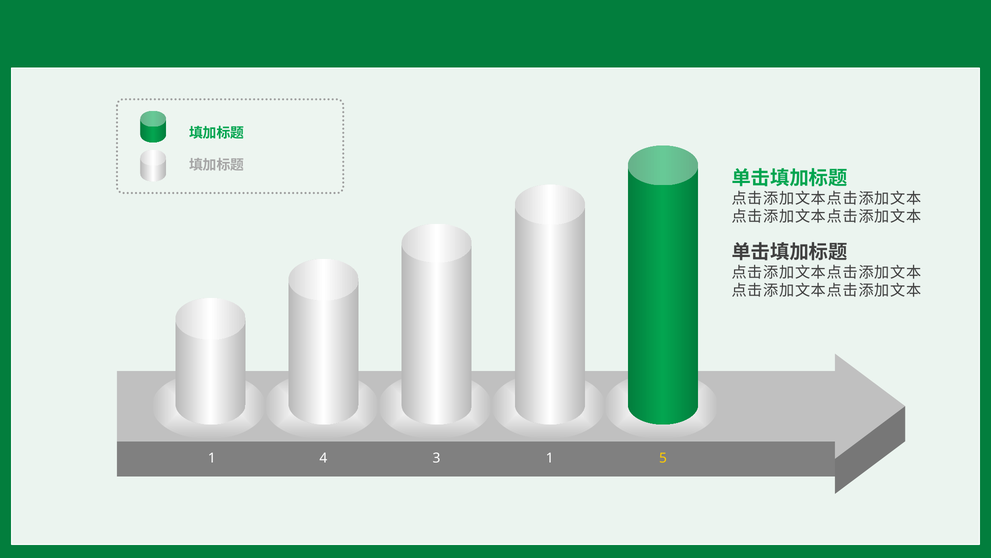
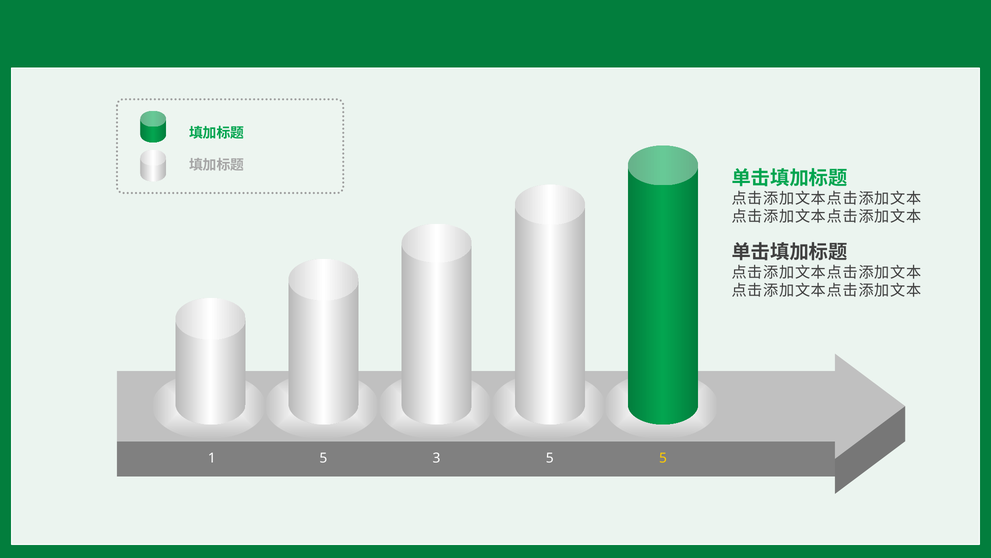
1 4: 4 -> 5 (323, 458)
3 1: 1 -> 5 (550, 458)
